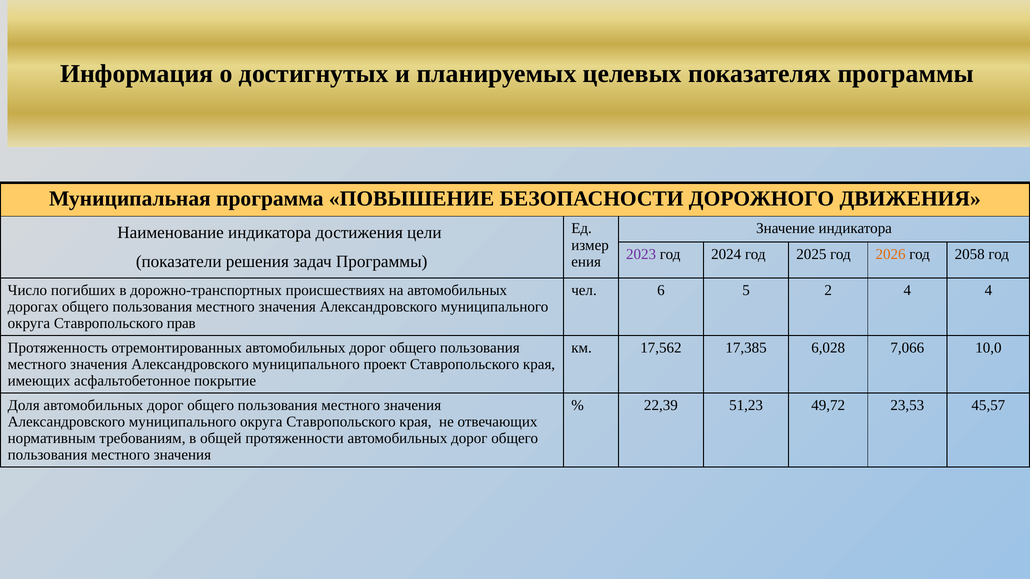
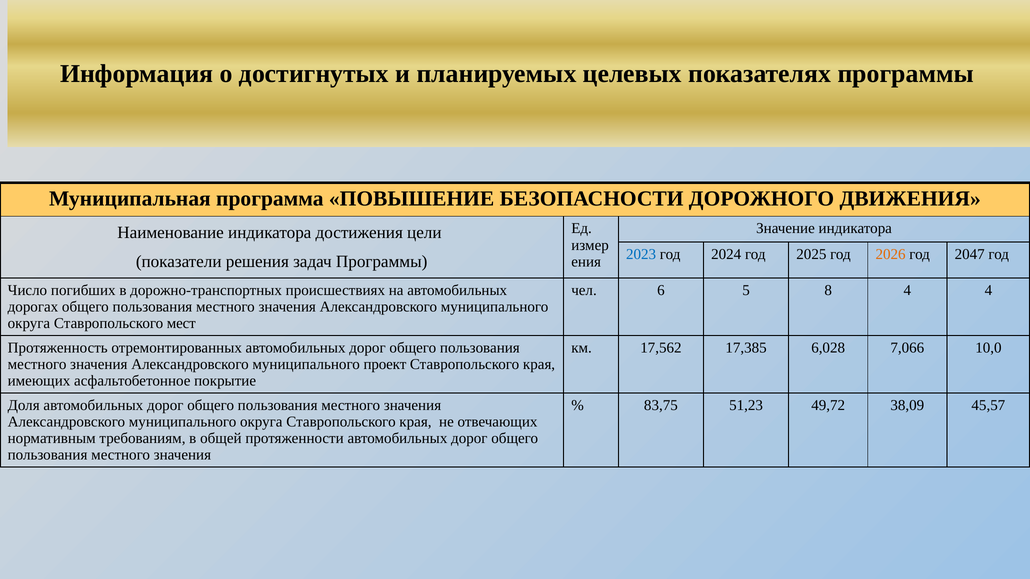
2023 colour: purple -> blue (641, 254)
2058: 2058 -> 2047 (970, 254)
2: 2 -> 8 (828, 290)
прав: прав -> мест (181, 324)
22,39: 22,39 -> 83,75 (661, 405)
23,53: 23,53 -> 38,09 (907, 405)
